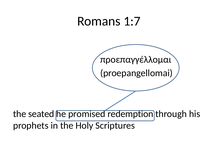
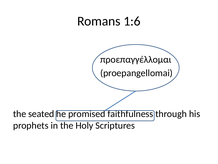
1:7: 1:7 -> 1:6 (132, 21)
redemption: redemption -> faithfulness (130, 114)
